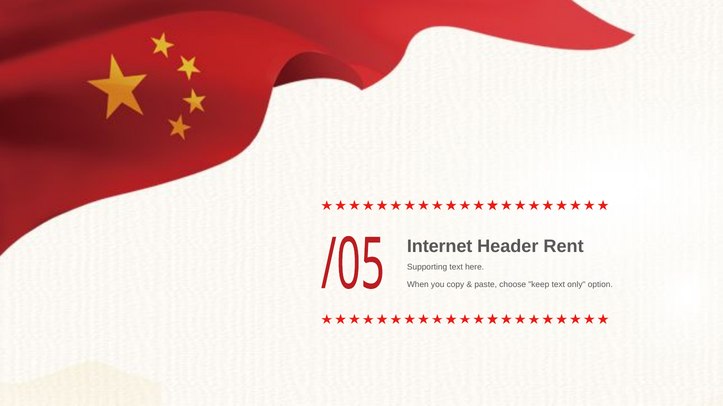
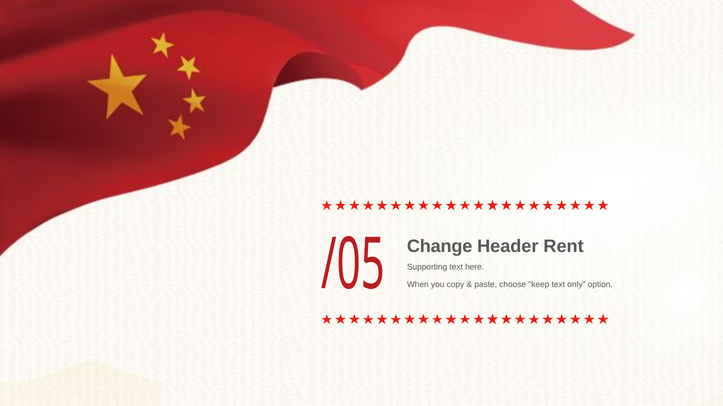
Internet: Internet -> Change (440, 247)
